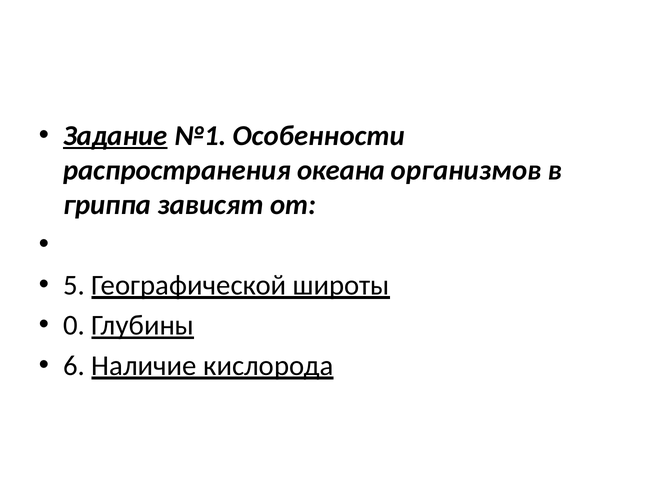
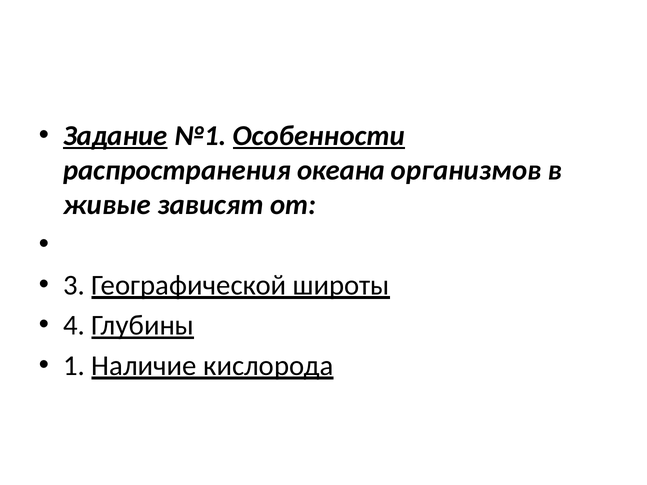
Особенности underline: none -> present (319, 136)
гриппа: гриппа -> живые (107, 205)
5: 5 -> 3 (74, 285)
0: 0 -> 4 (74, 326)
6: 6 -> 1 (74, 366)
